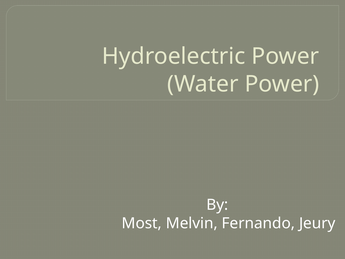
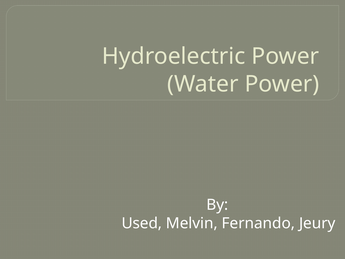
Most: Most -> Used (142, 223)
